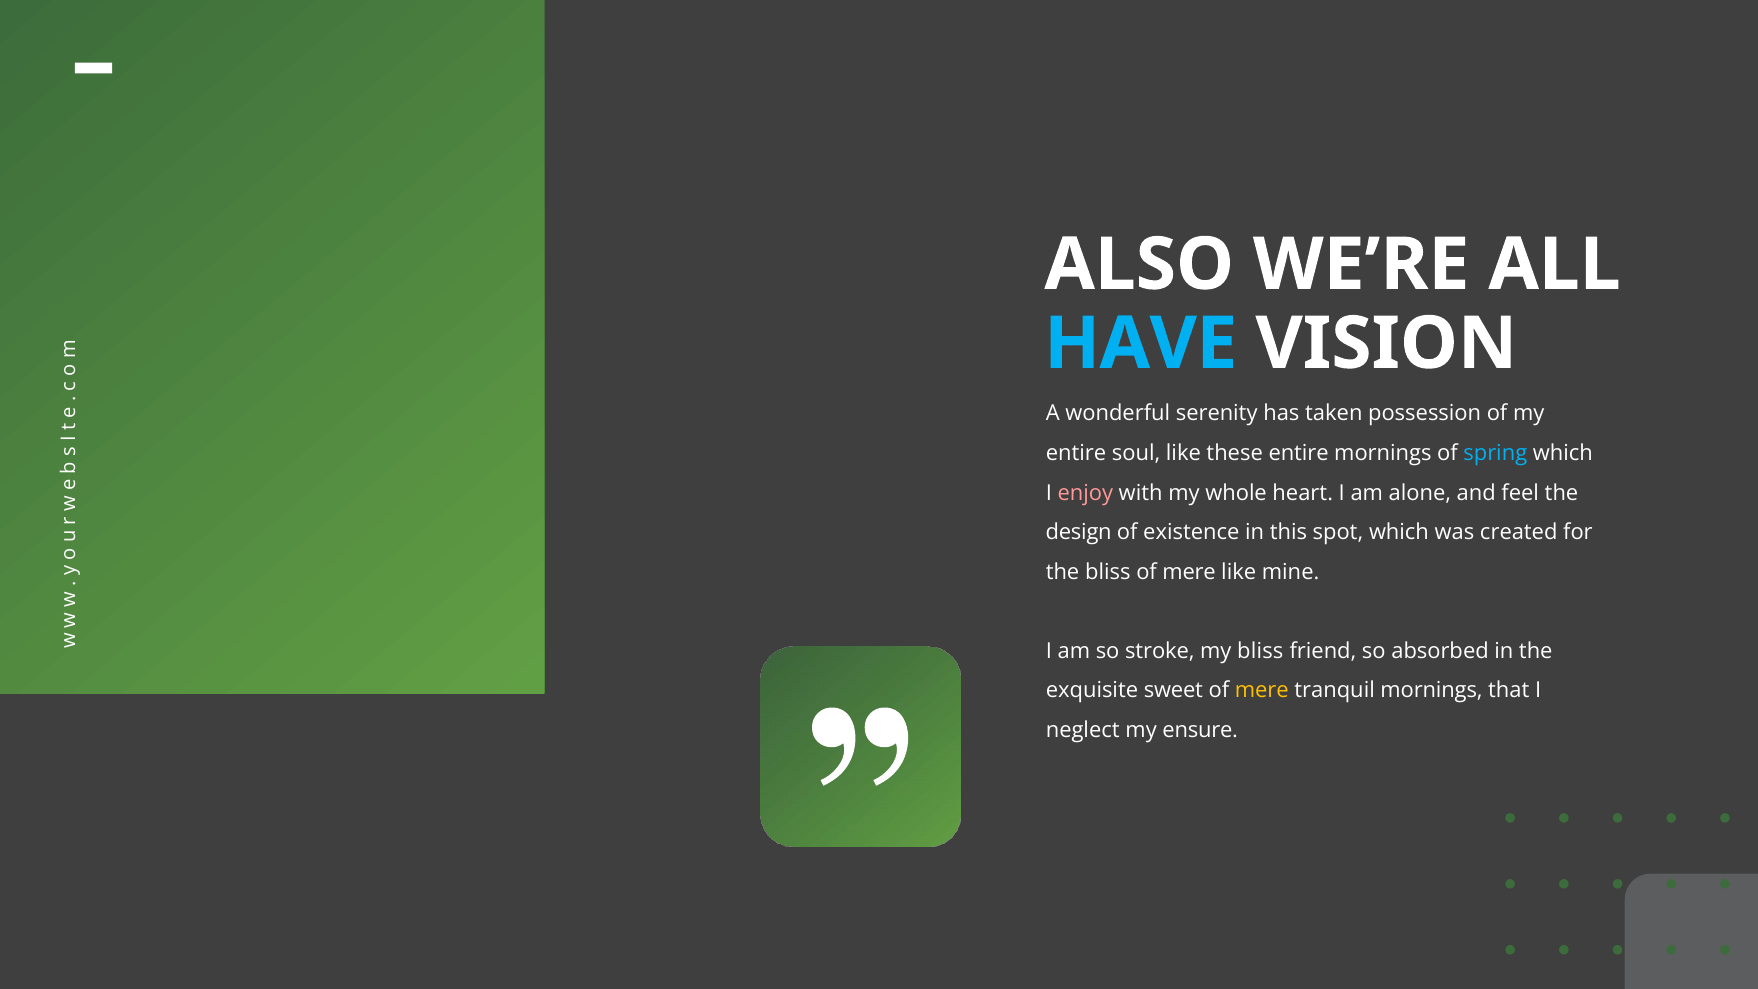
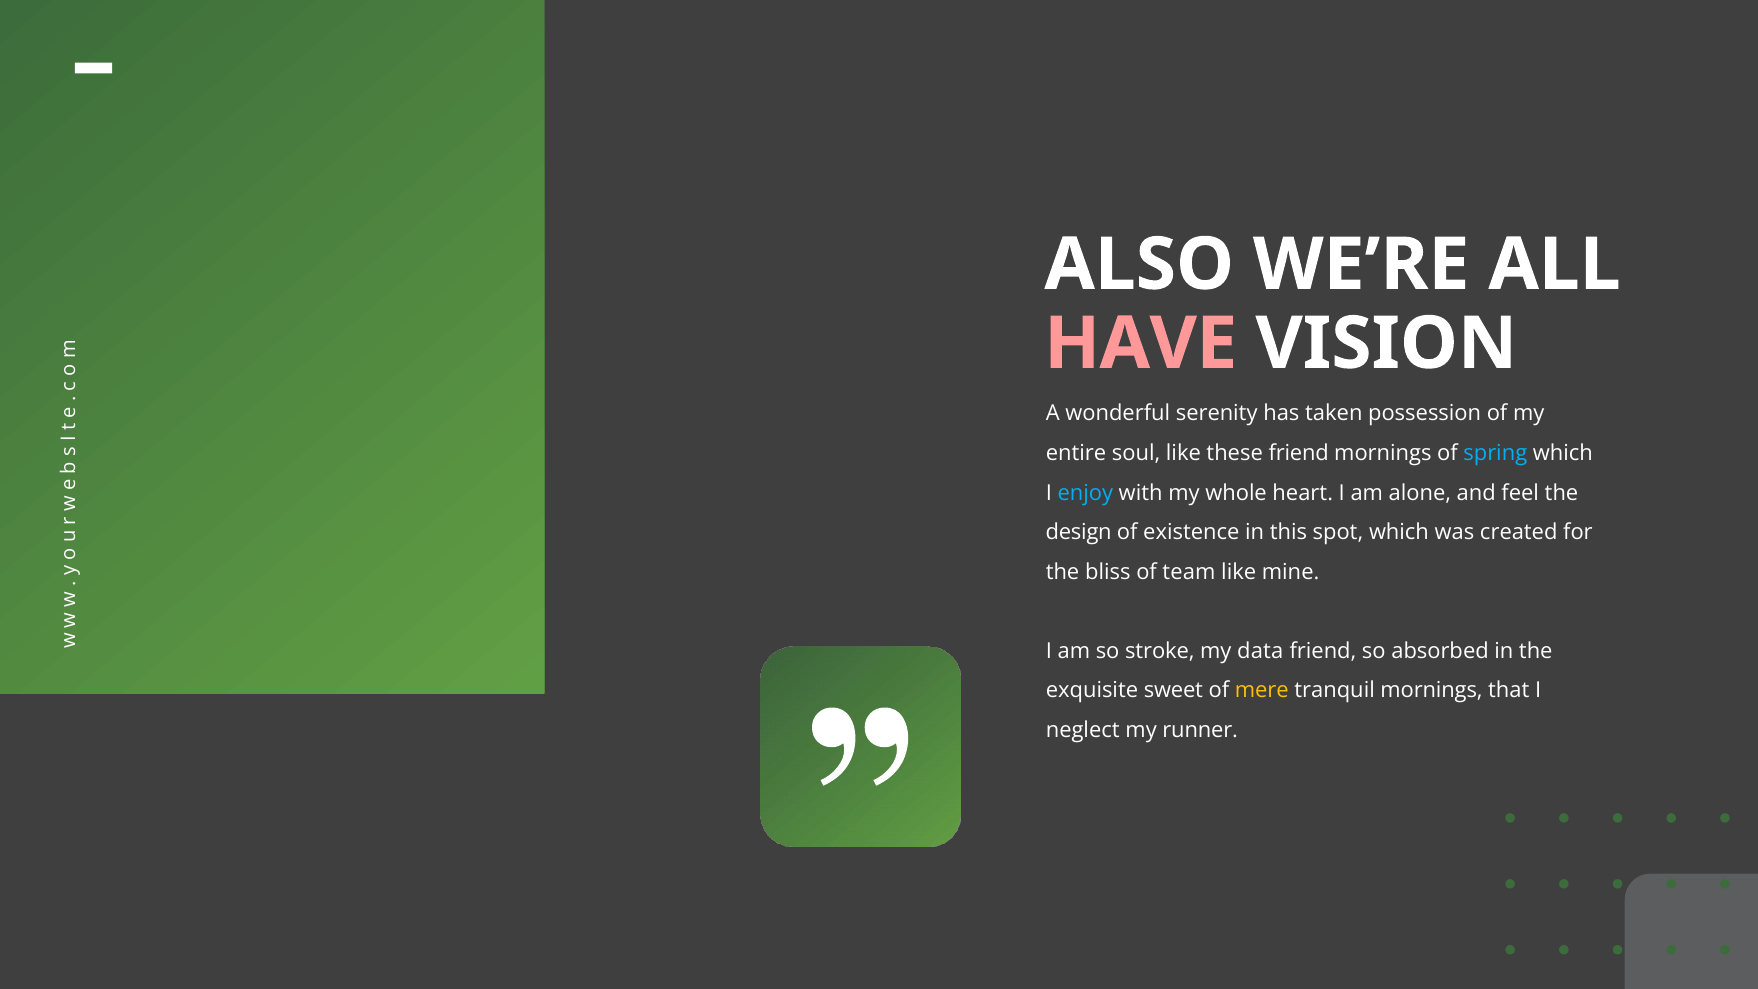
HAVE colour: light blue -> pink (1141, 344)
these entire: entire -> friend (1299, 453)
enjoy colour: pink -> light blue (1085, 493)
bliss of mere: mere -> team (1189, 572)
my bliss: bliss -> data (1260, 651)
ensure: ensure -> runner (1200, 730)
